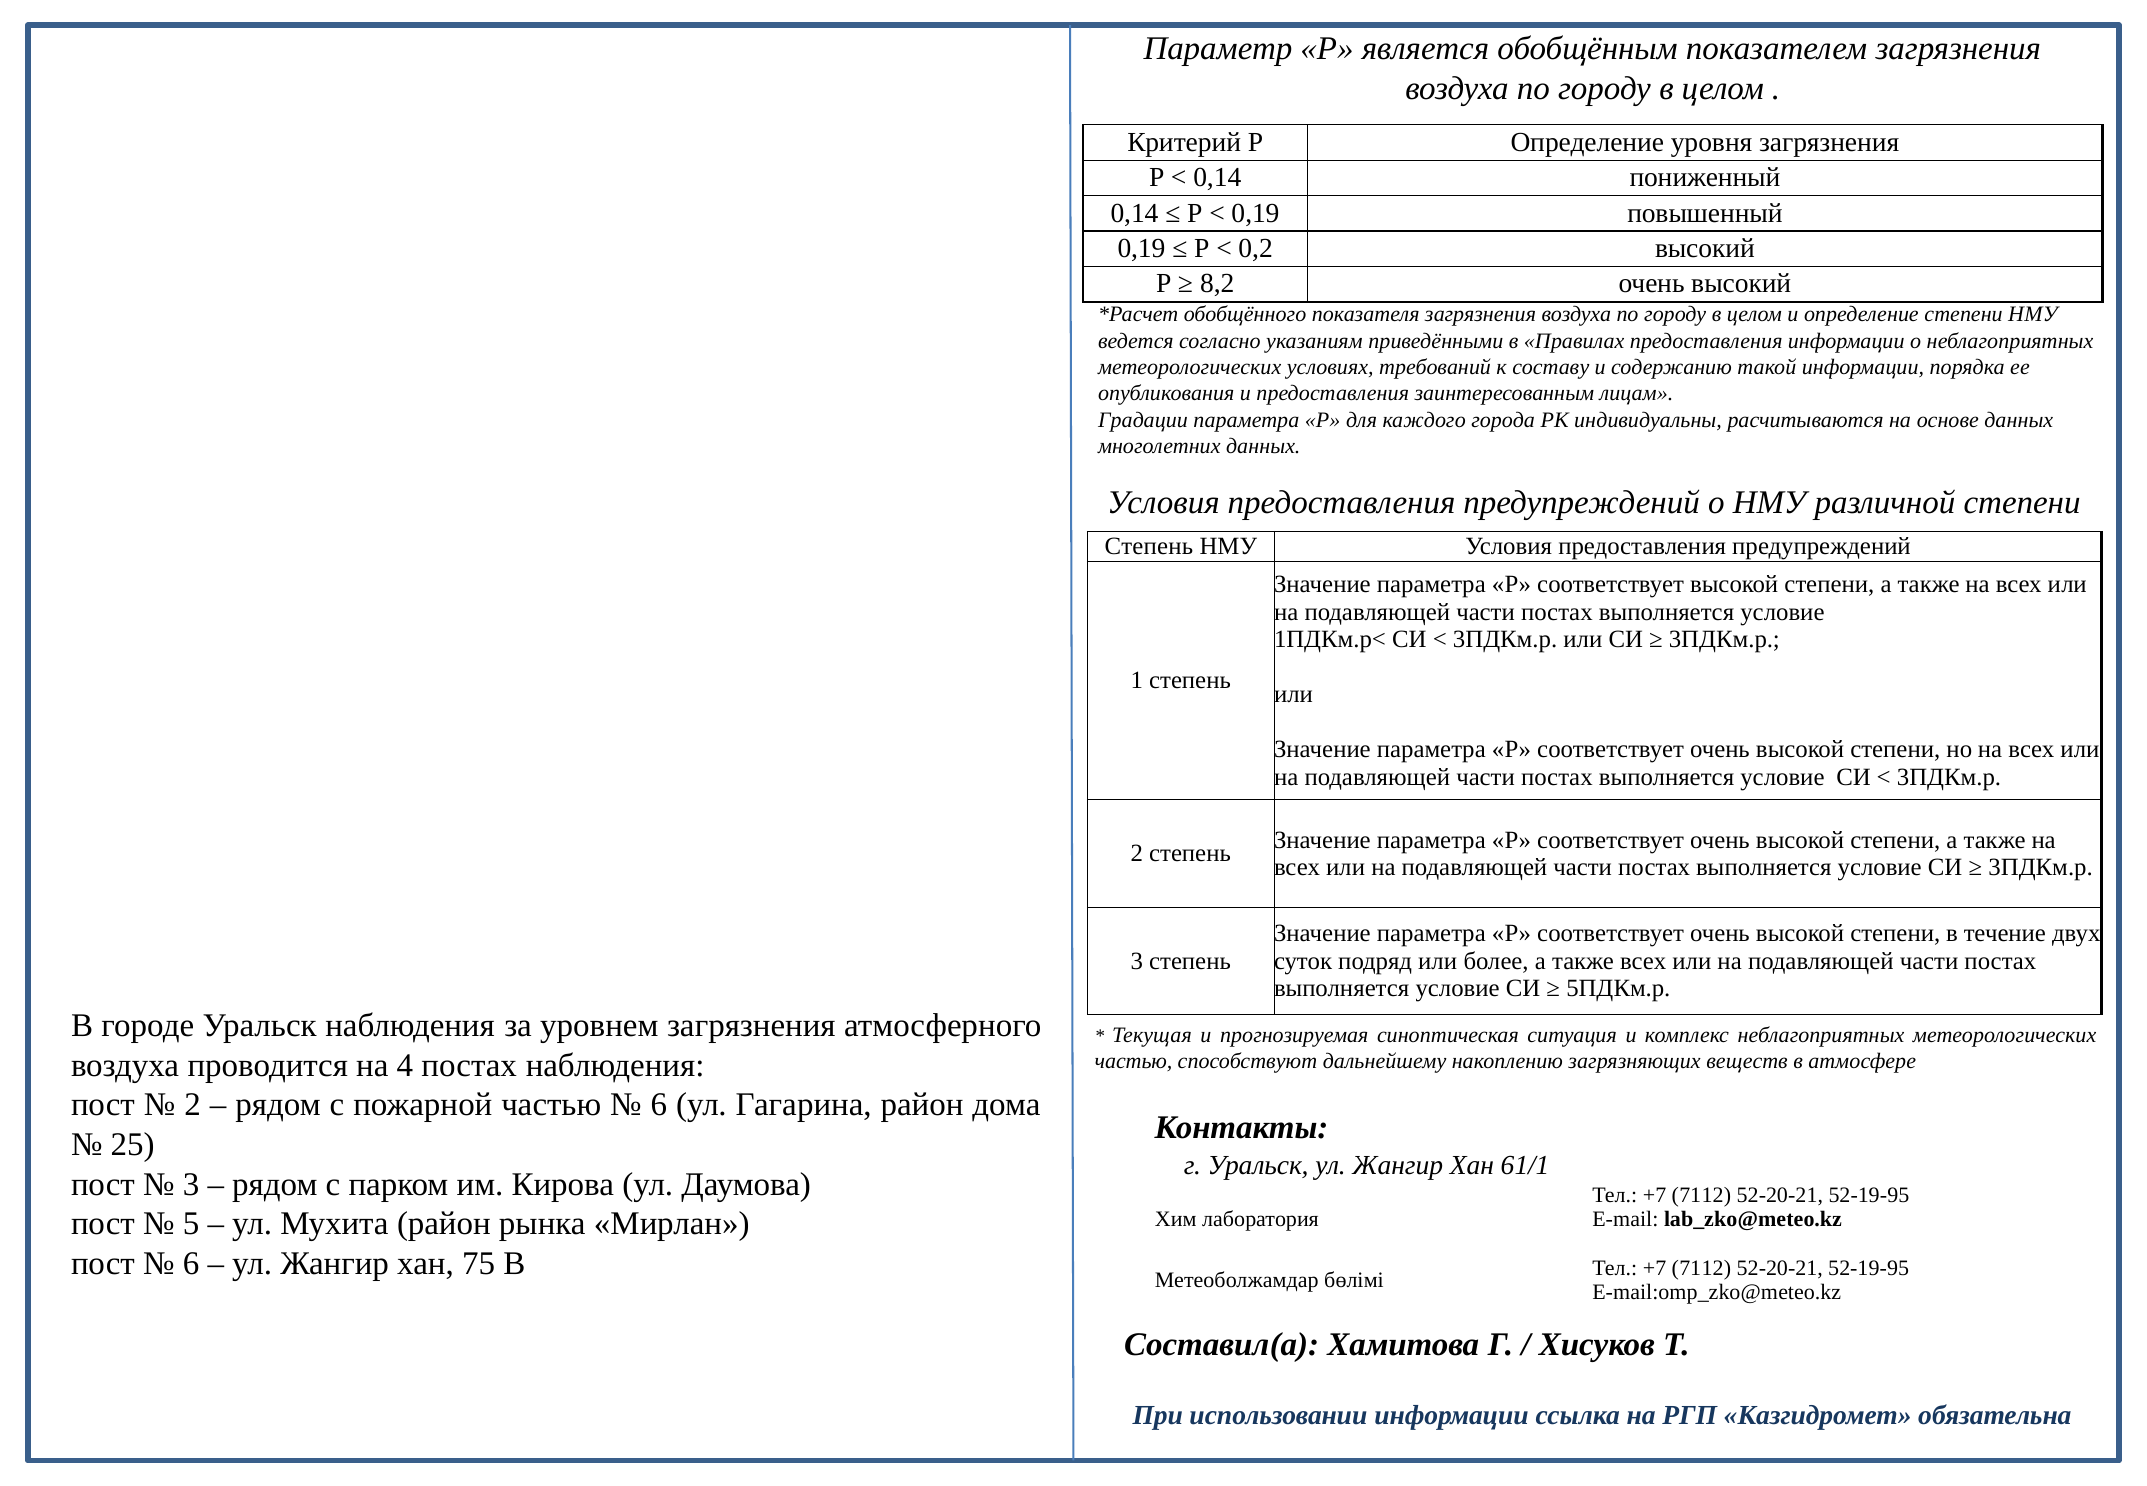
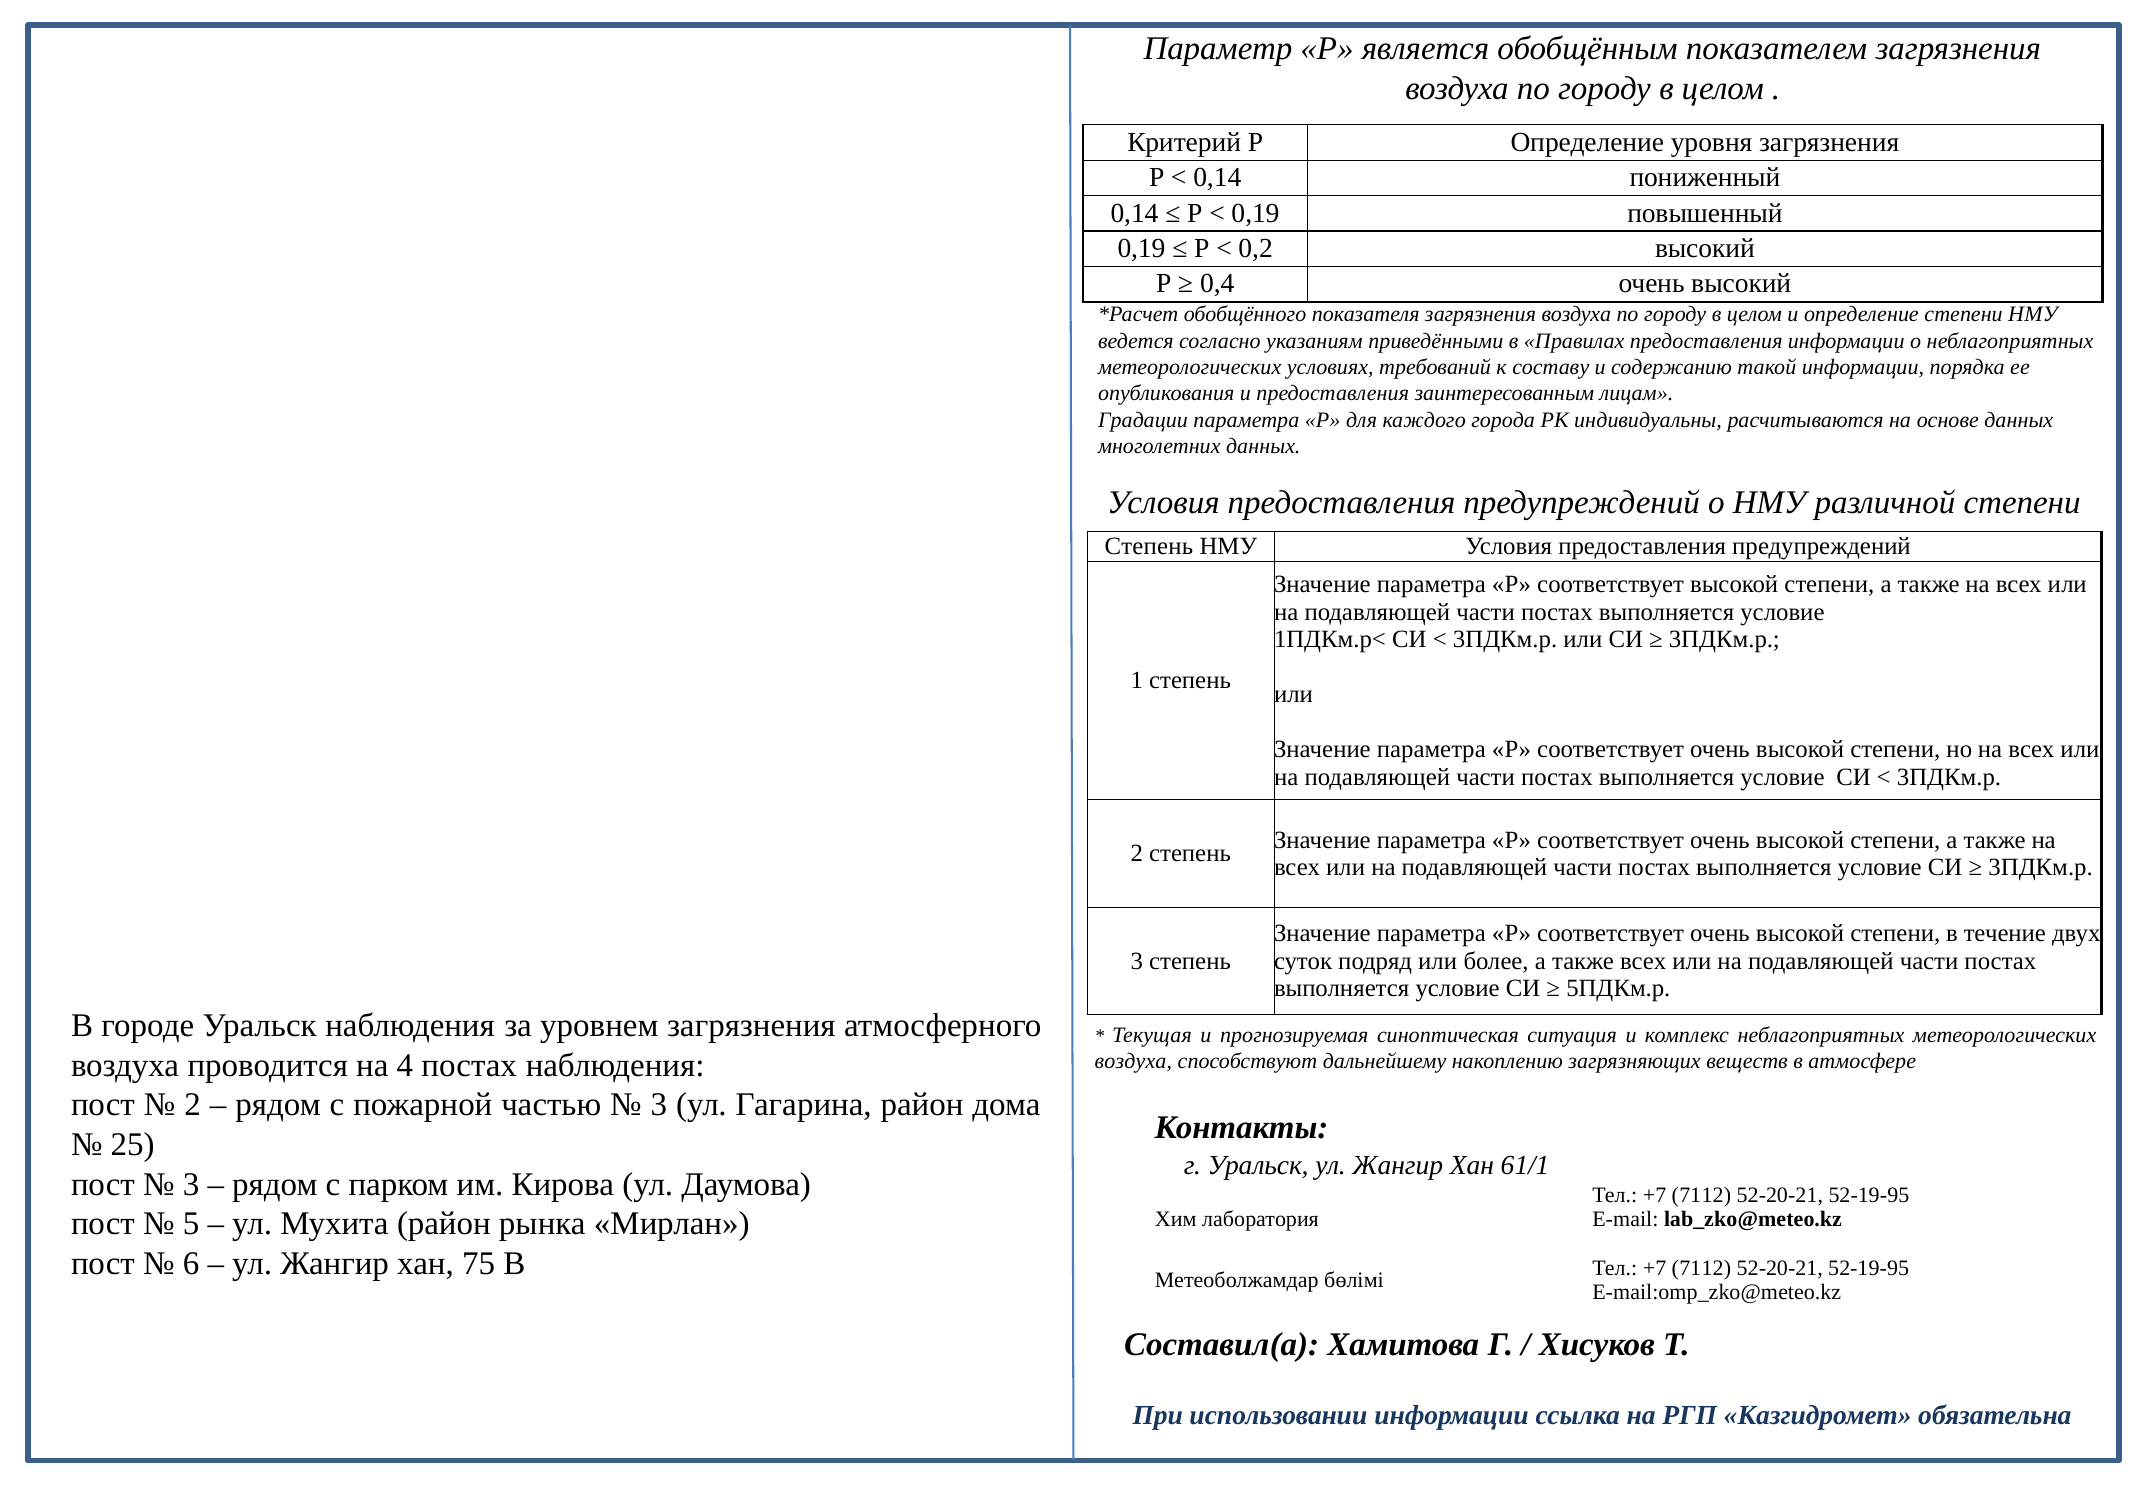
8,2: 8,2 -> 0,4 (1217, 284)
частью: частью -> воздуха (1133, 1061)
6: 6 -> 3 (659, 1105)
